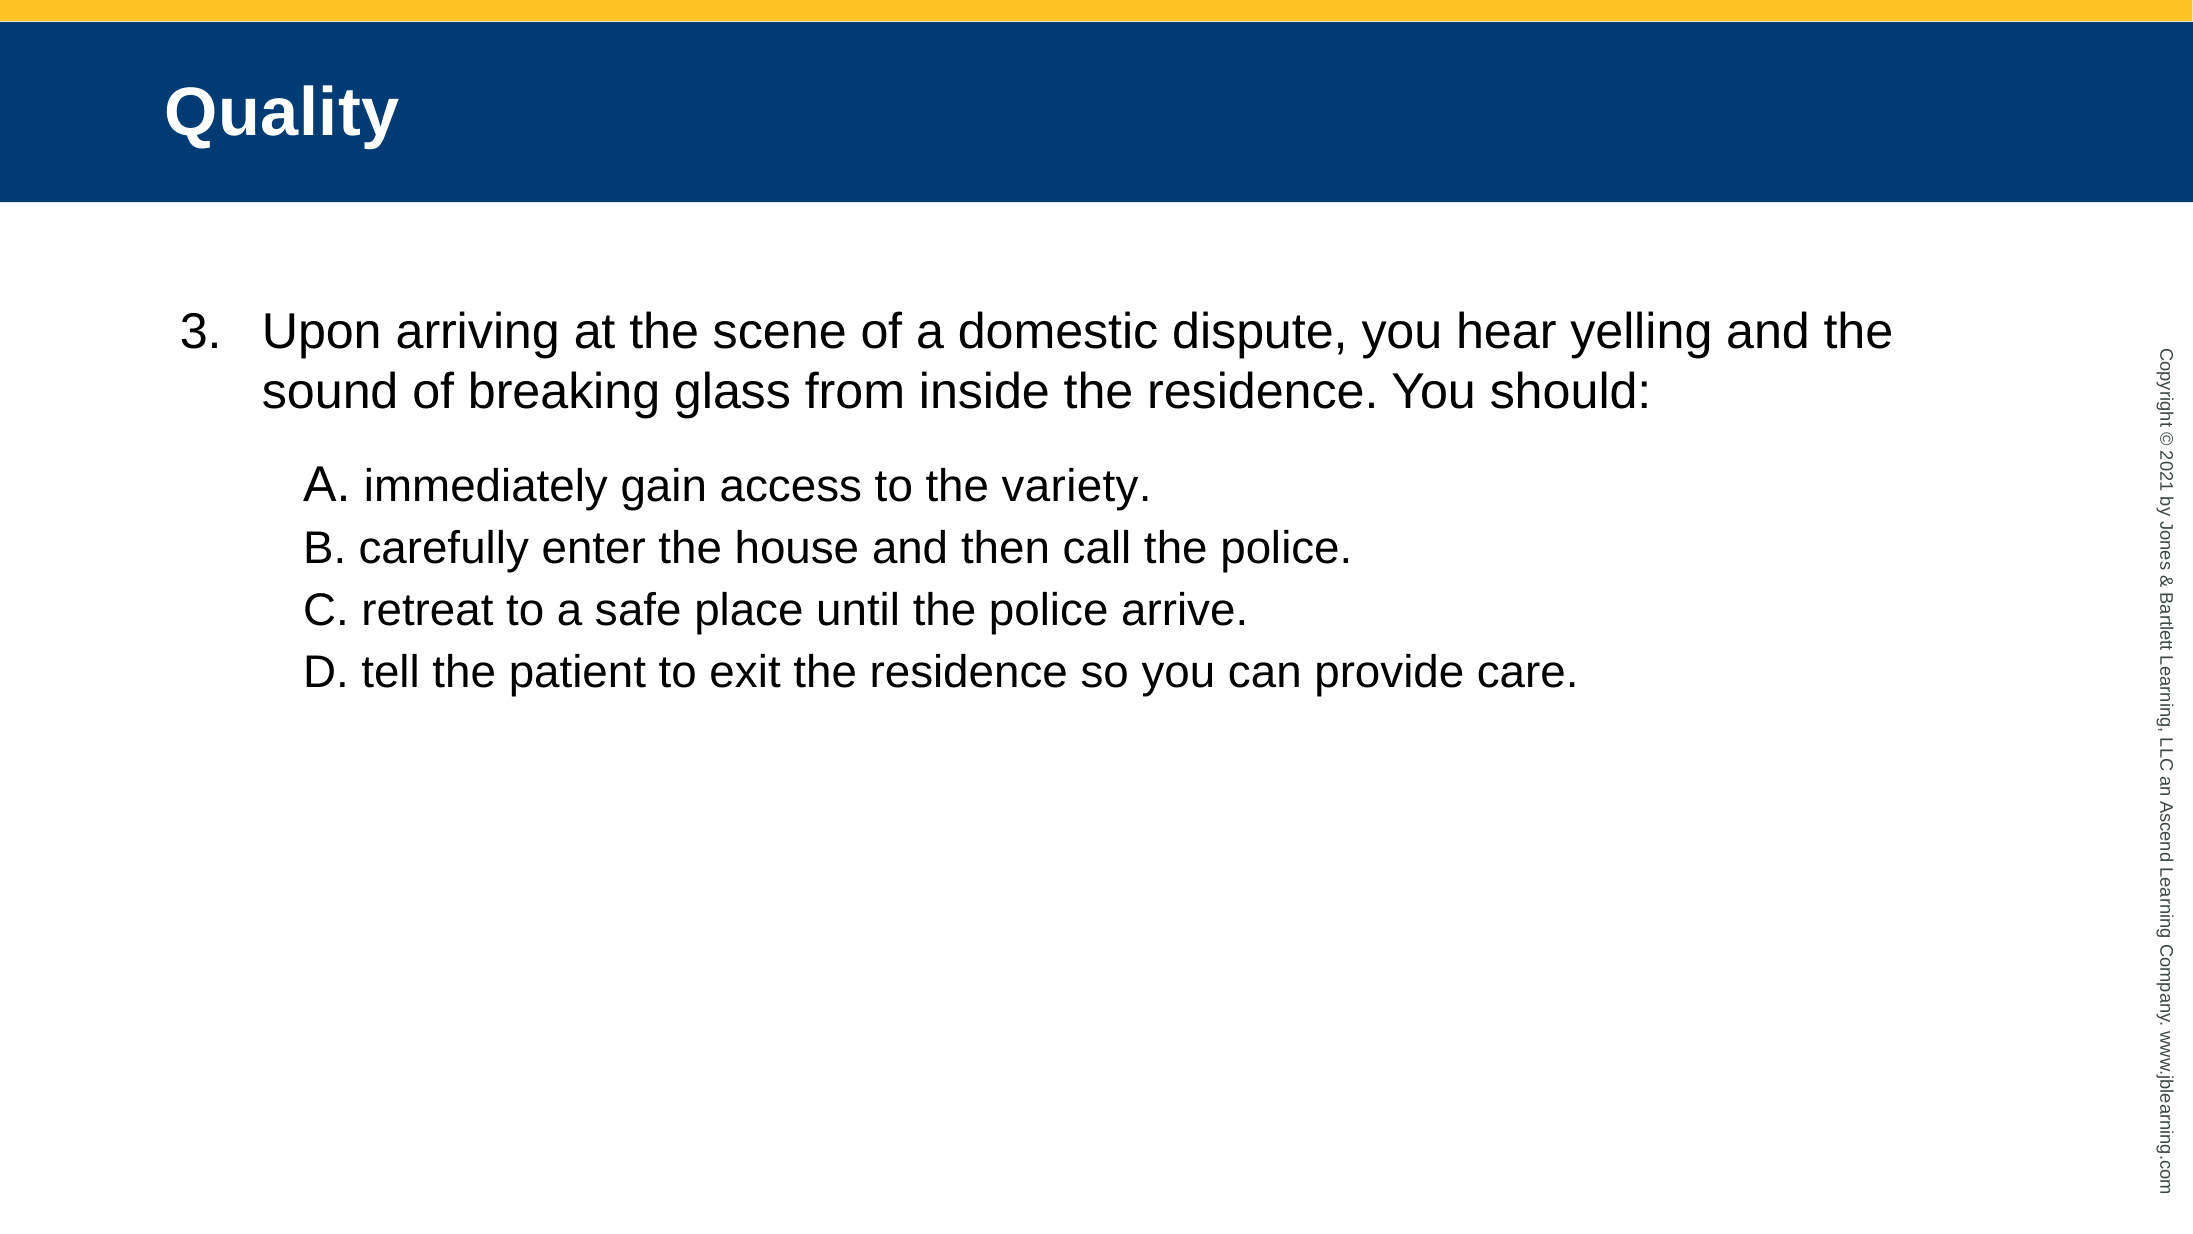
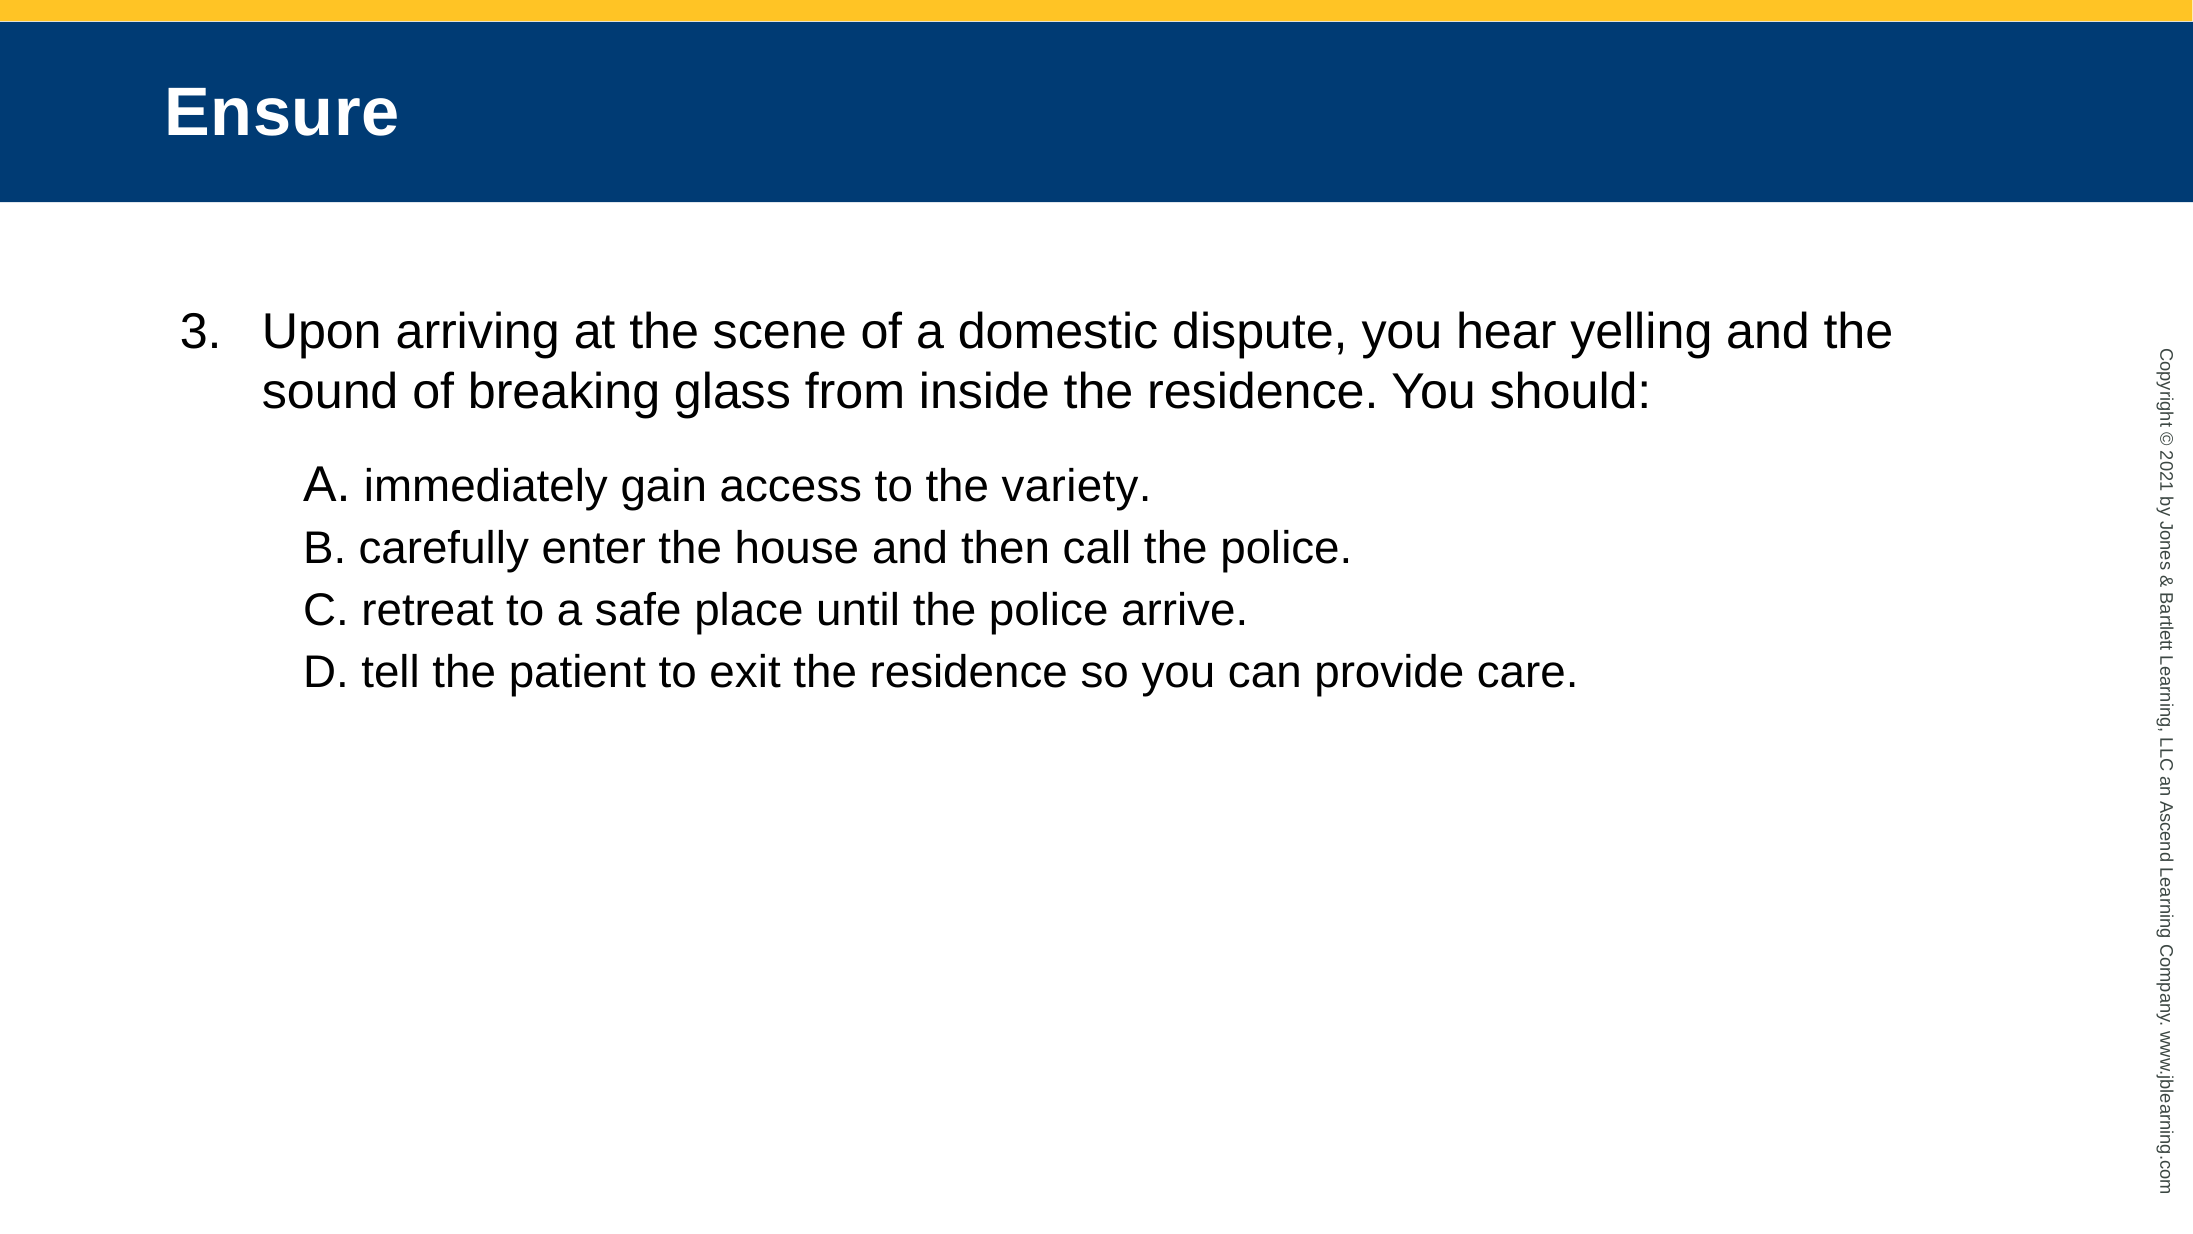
Quality: Quality -> Ensure (282, 113)
